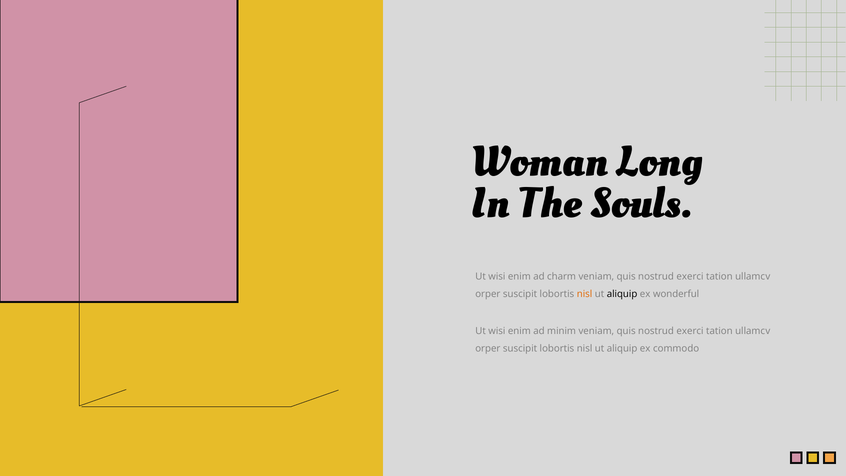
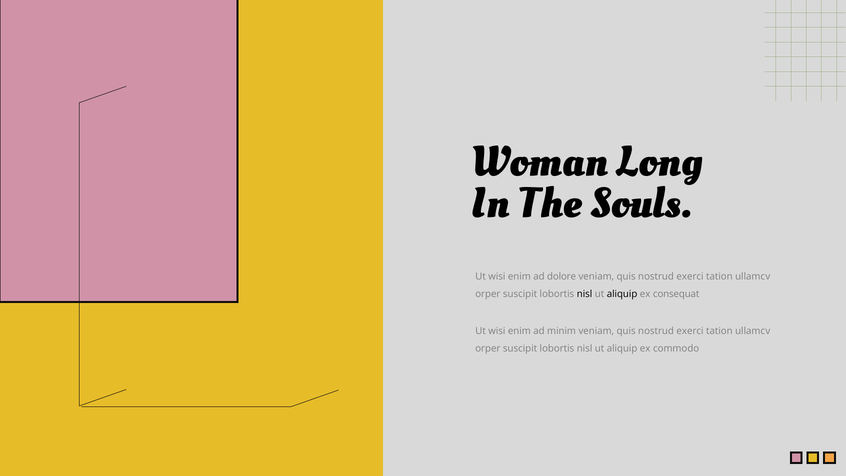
charm: charm -> dolore (562, 277)
nisl colour: orange -> black (585, 294)
wonderful: wonderful -> consequat (676, 294)
